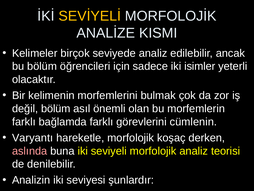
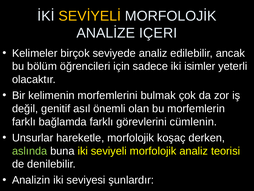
KISMI: KISMI -> IÇERI (158, 33)
değil bölüm: bölüm -> genitif (56, 108)
Varyantı: Varyantı -> Unsurlar (33, 137)
aslında colour: pink -> light green (30, 151)
